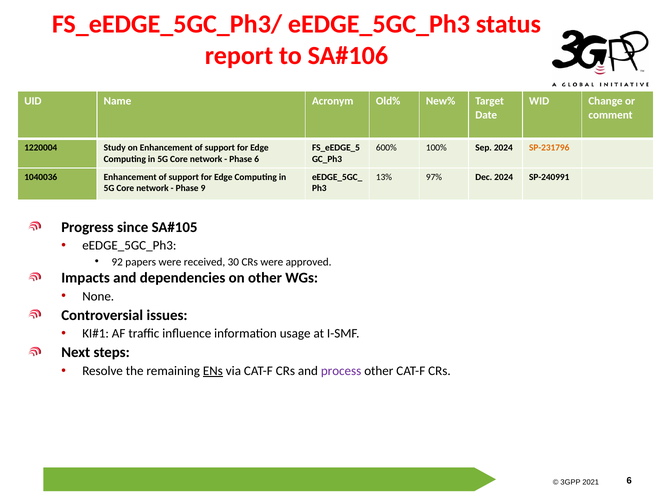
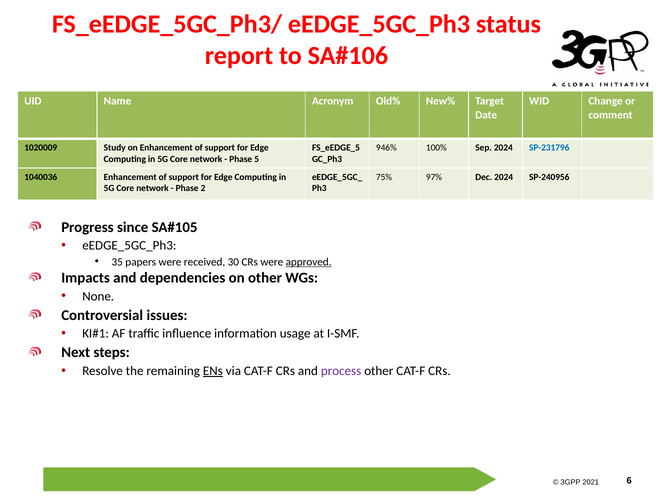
1220004: 1220004 -> 1020009 (41, 148)
600%: 600% -> 946% (386, 148)
SP-231796 colour: orange -> blue (549, 148)
Phase 6: 6 -> 5 (257, 159)
13%: 13% -> 75% (384, 177)
SP-240991: SP-240991 -> SP-240956 (549, 177)
9: 9 -> 2 (203, 188)
92: 92 -> 35 (117, 262)
approved underline: none -> present (309, 262)
